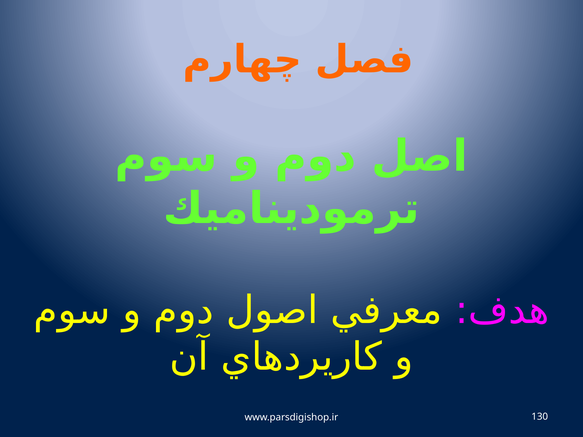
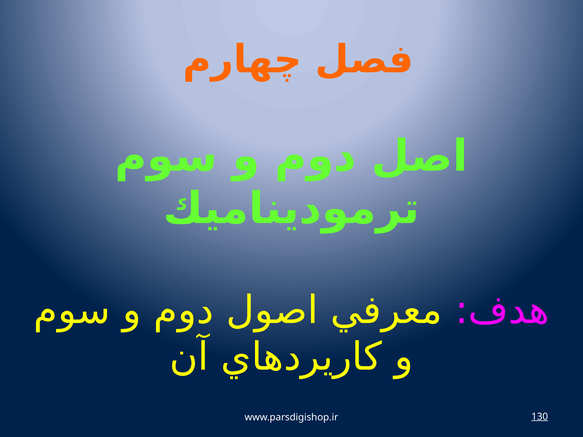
130 underline: none -> present (540, 417)
